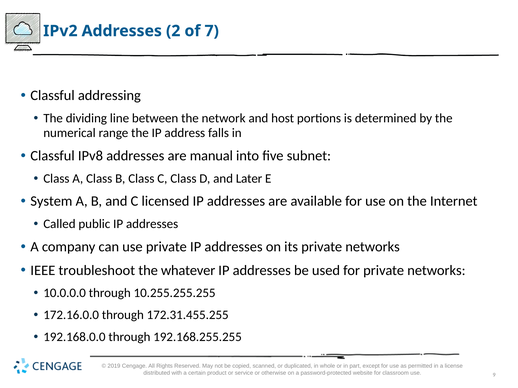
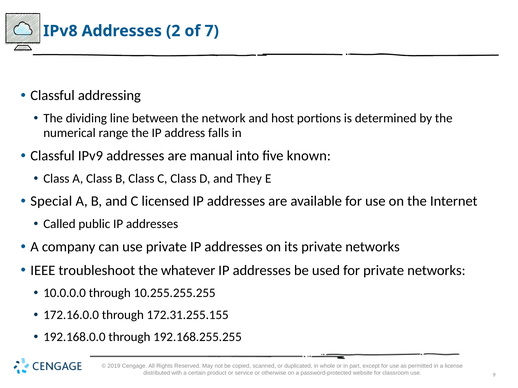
v 2: 2 -> 8 (73, 31)
v 8: 8 -> 9 (99, 156)
subnet: subnet -> known (309, 156)
Later: Later -> They (249, 179)
System: System -> Special (51, 201)
172.31.455.255: 172.31.455.255 -> 172.31.255.155 (188, 315)
